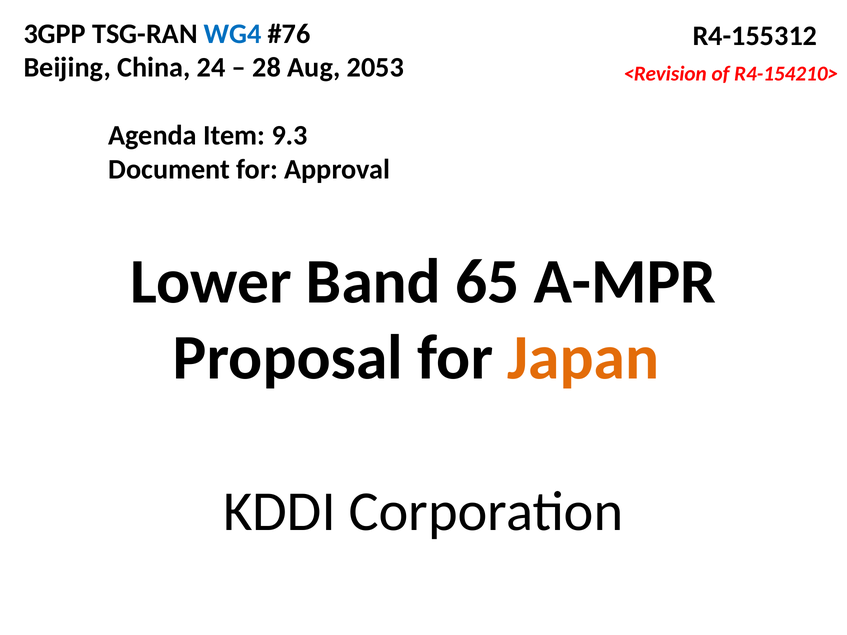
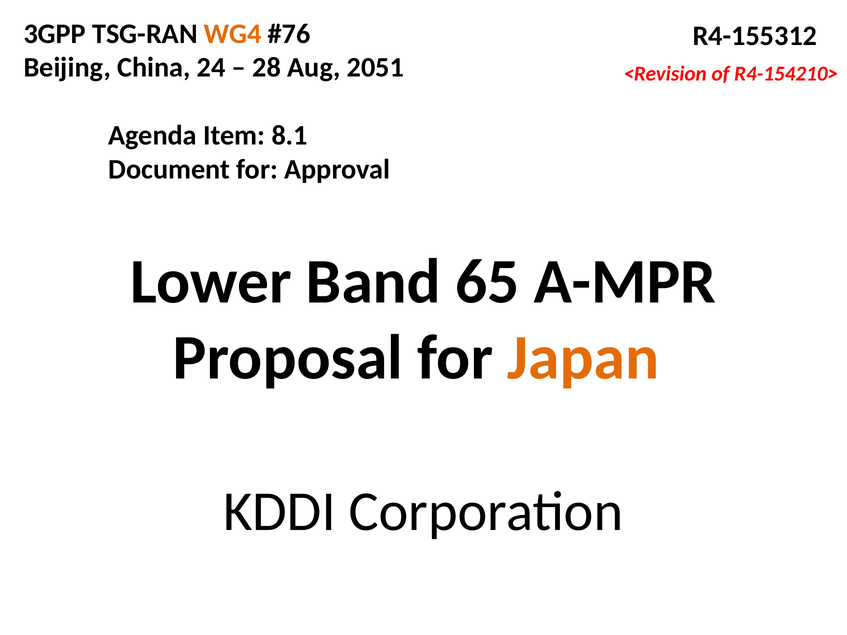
WG4 colour: blue -> orange (233, 34)
2053: 2053 -> 2051 (375, 68)
9.3: 9.3 -> 8.1 (290, 135)
